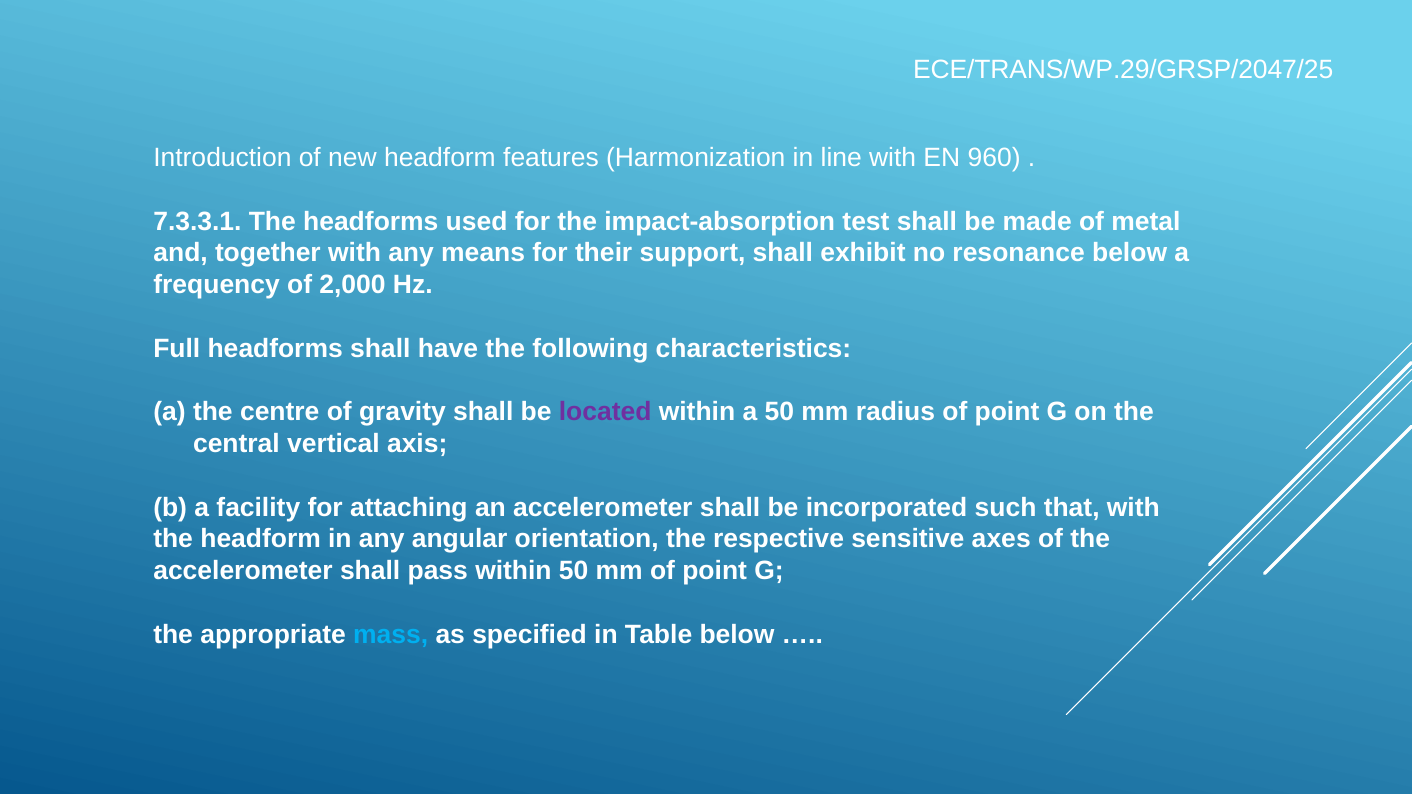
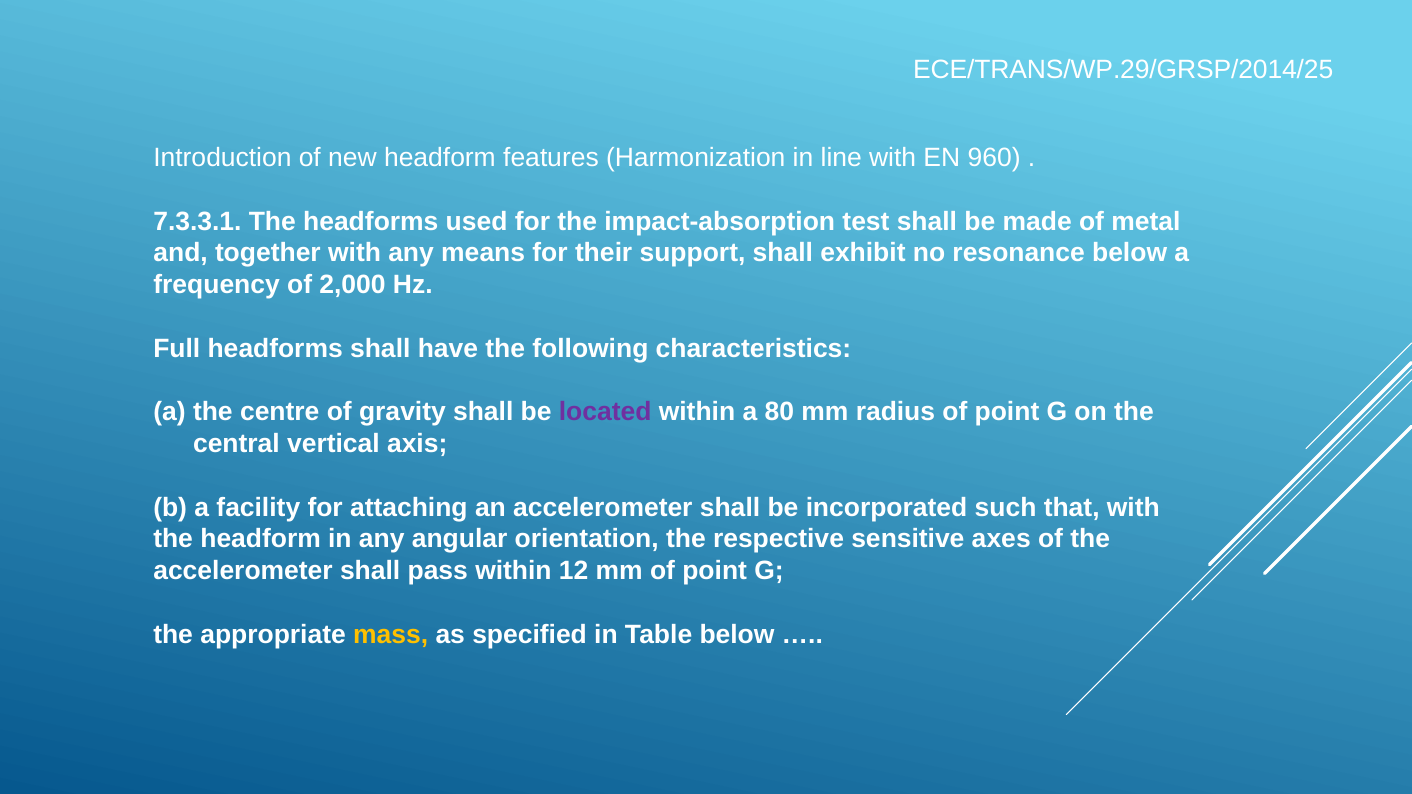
ECE/TRANS/WP.29/GRSP/2047/25: ECE/TRANS/WP.29/GRSP/2047/25 -> ECE/TRANS/WP.29/GRSP/2014/25 (1123, 70)
a 50: 50 -> 80 (779, 412)
within 50: 50 -> 12 (574, 571)
mass colour: light blue -> yellow (391, 635)
